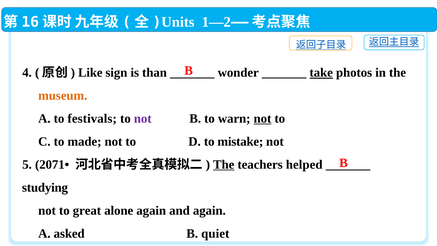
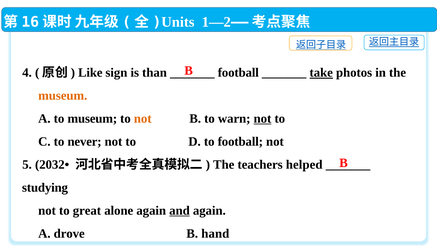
wonder: wonder -> football (238, 73)
to festivals: festivals -> museum (92, 119)
not colour: purple -> orange (143, 119)
made: made -> never (85, 141)
to mistake: mistake -> football (240, 141)
2071•: 2071• -> 2032• (52, 164)
The underline: present -> none (224, 164)
and underline: none -> present (180, 210)
asked: asked -> drove (69, 233)
quiet: quiet -> hand (215, 233)
